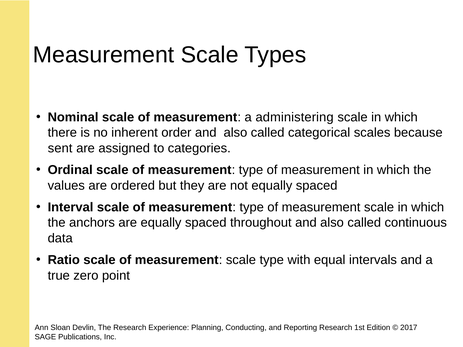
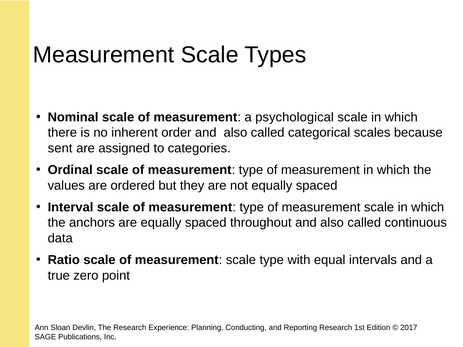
administering: administering -> psychological (295, 117)
